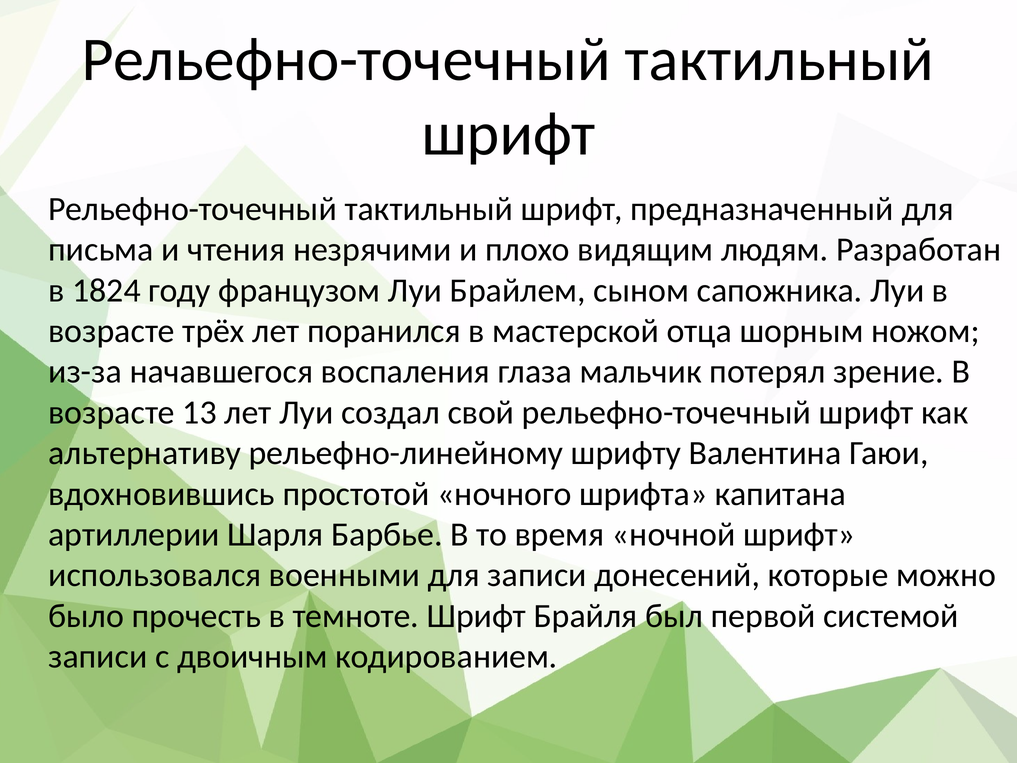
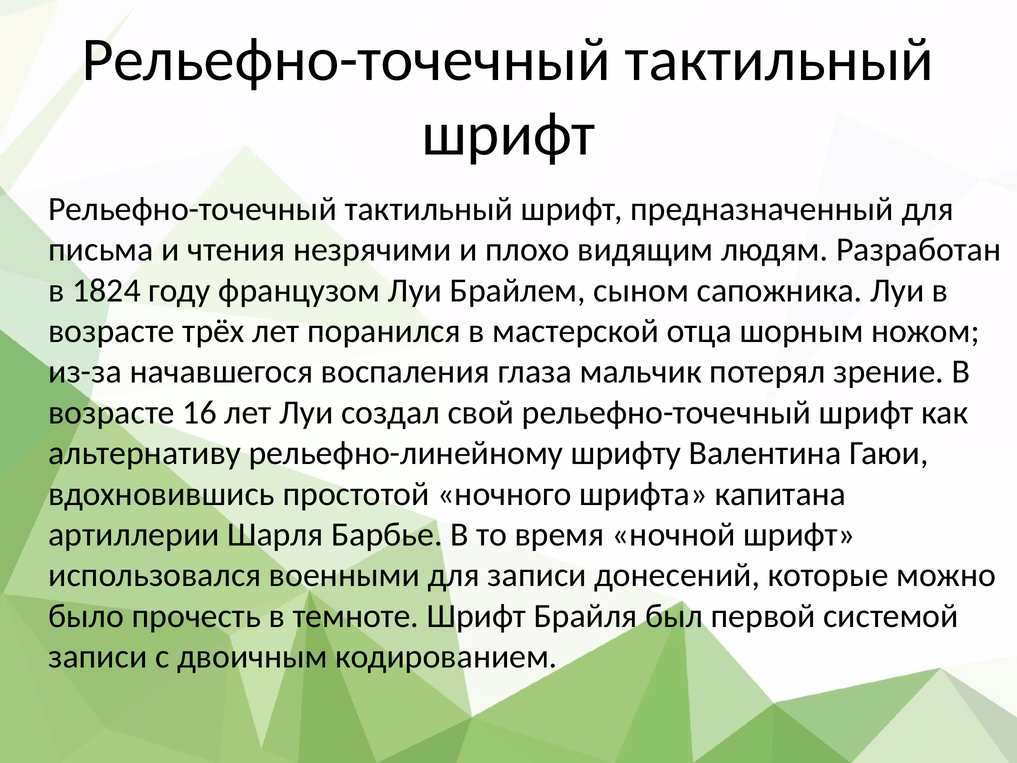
13: 13 -> 16 (200, 412)
